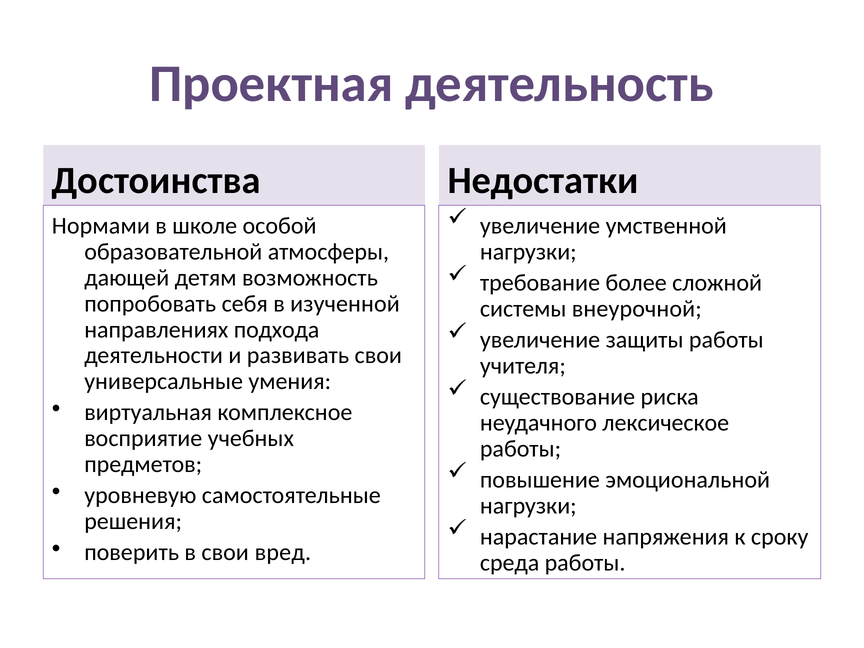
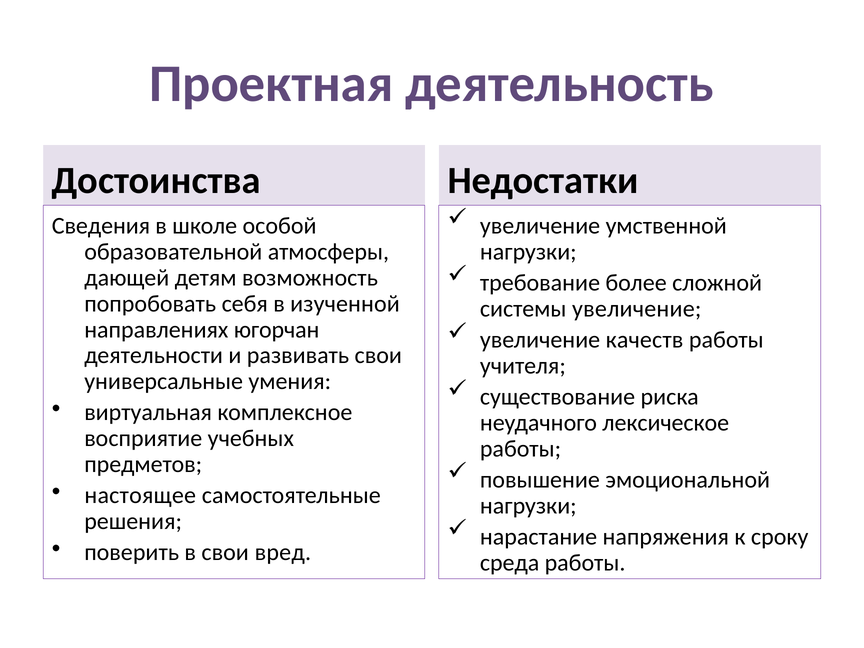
Нормами: Нормами -> Сведения (101, 226)
системы внеурочной: внеурочной -> увеличение (637, 309)
подхода: подхода -> югорчан (277, 330)
защиты: защиты -> качеств (644, 340)
уровневую: уровневую -> настоящее (140, 495)
